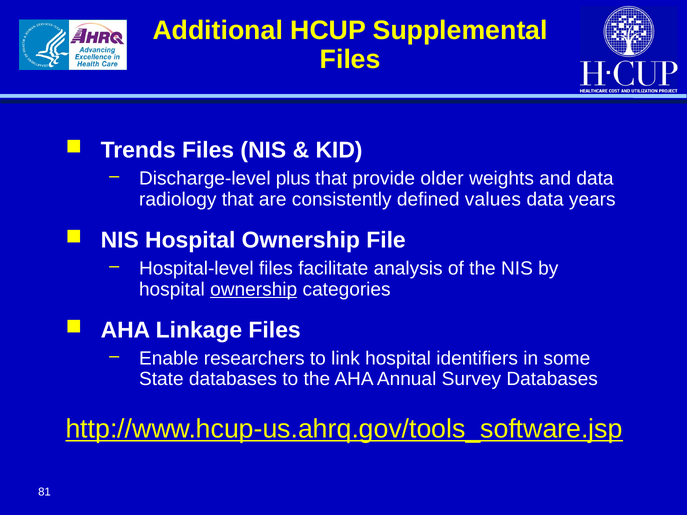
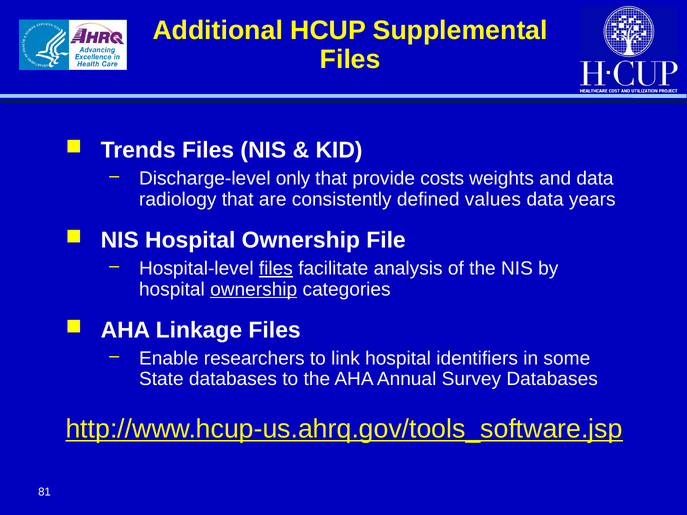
plus: plus -> only (293, 179)
older: older -> costs (442, 179)
files underline: none -> present (276, 269)
